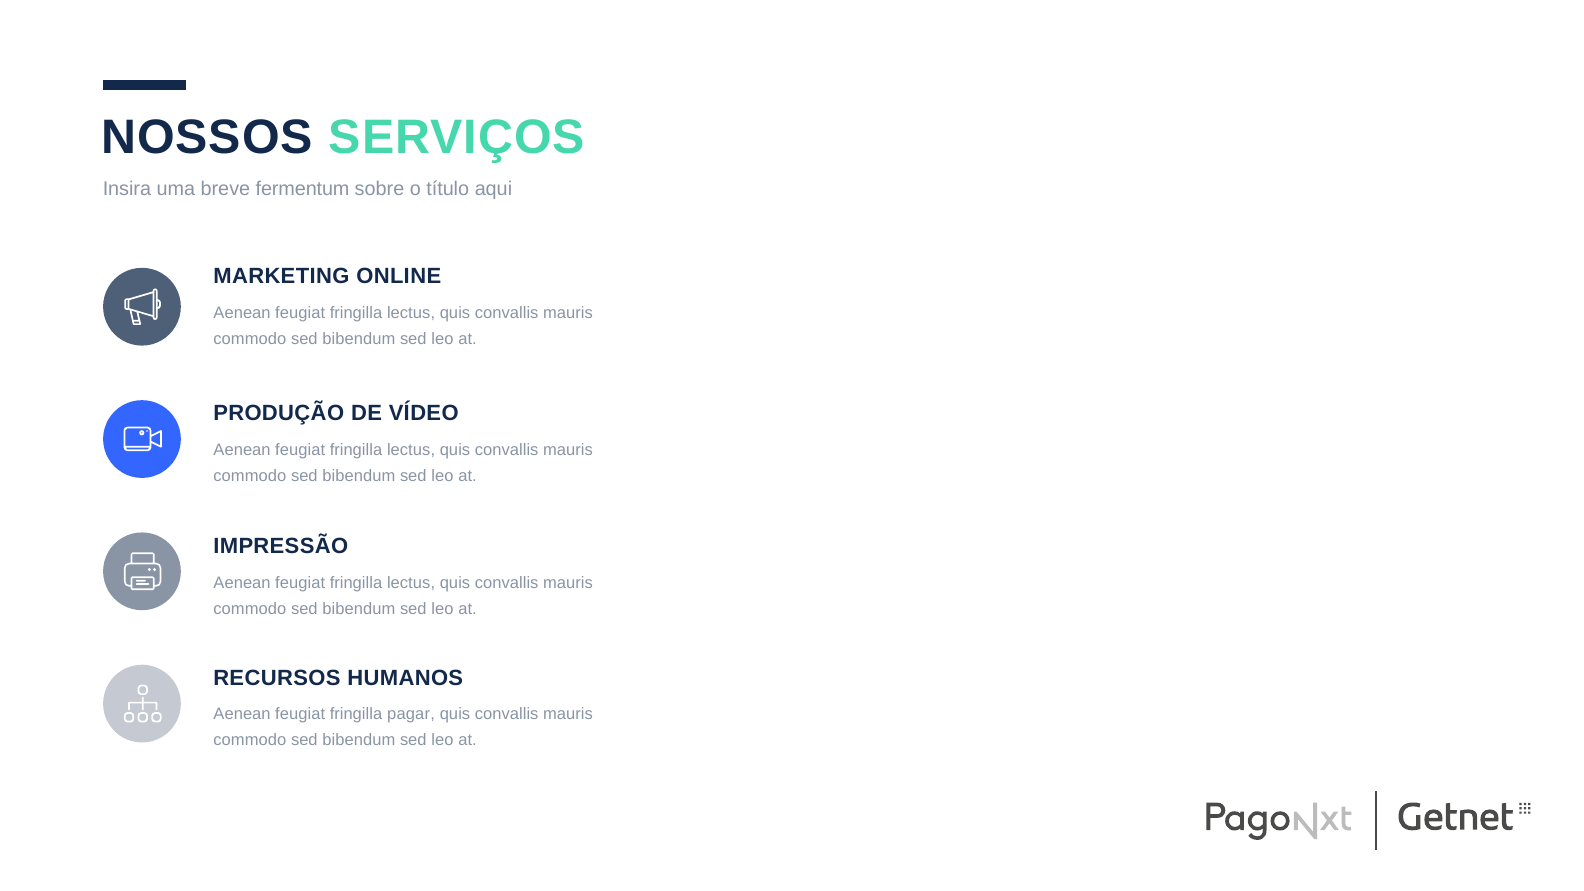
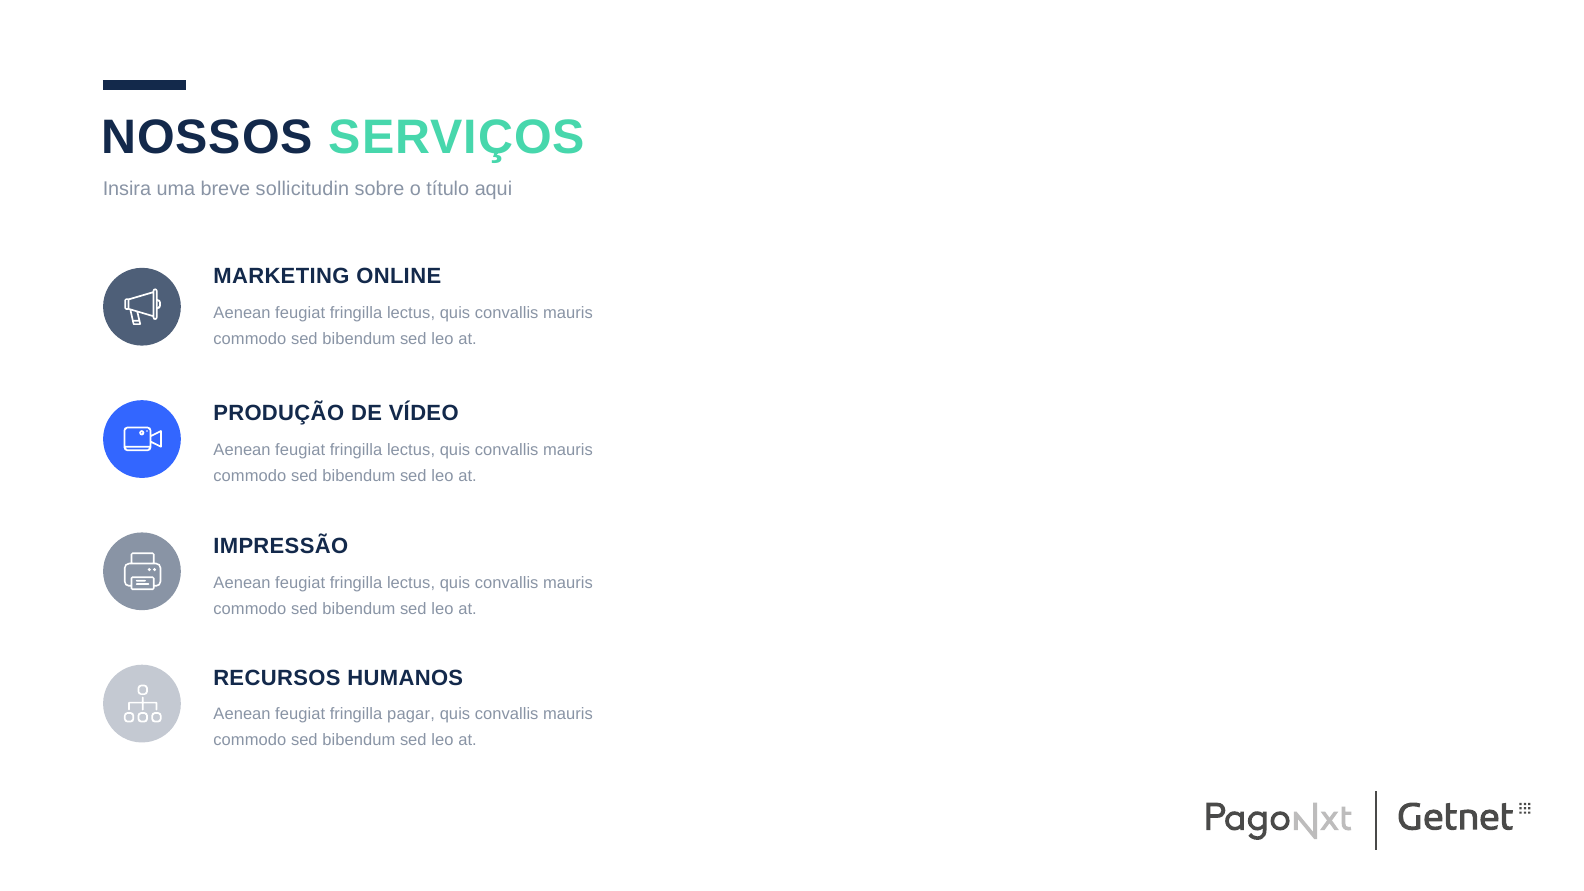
fermentum: fermentum -> sollicitudin (302, 189)
